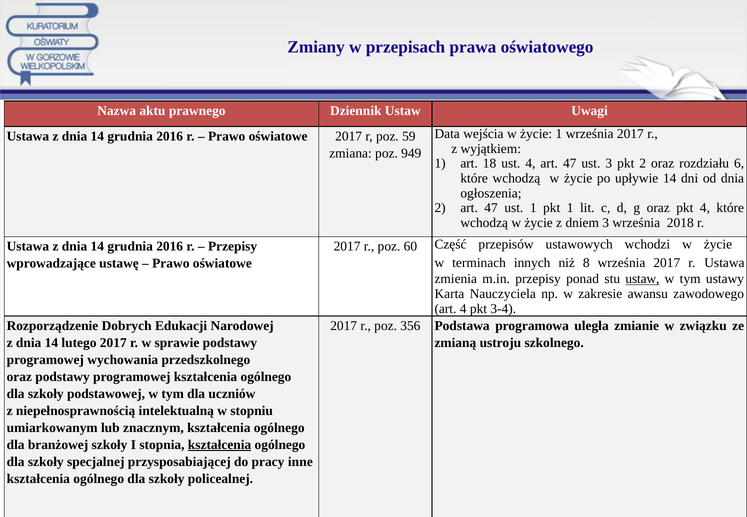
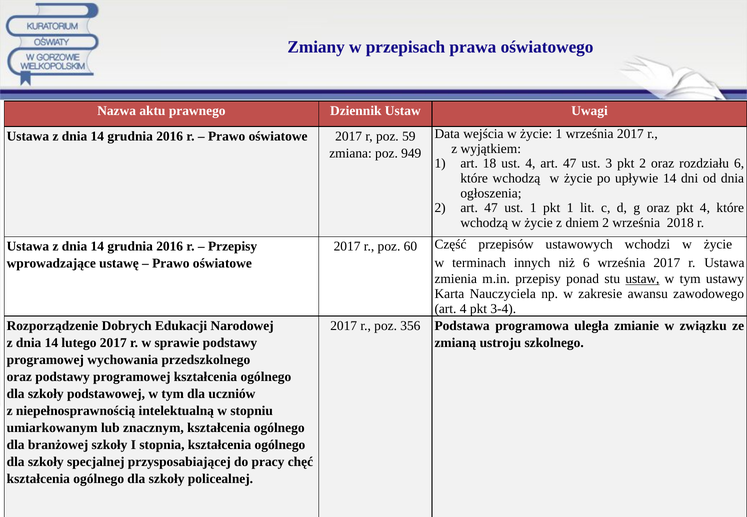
dniem 3: 3 -> 2 (606, 223)
niż 8: 8 -> 6 (586, 263)
kształcenia underline: present -> none (220, 445)
inne: inne -> chęć (300, 462)
